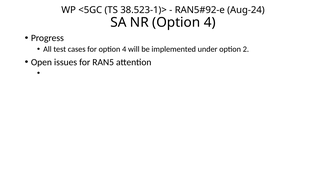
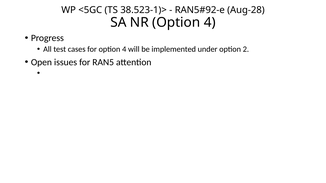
Aug-24: Aug-24 -> Aug-28 (246, 10)
